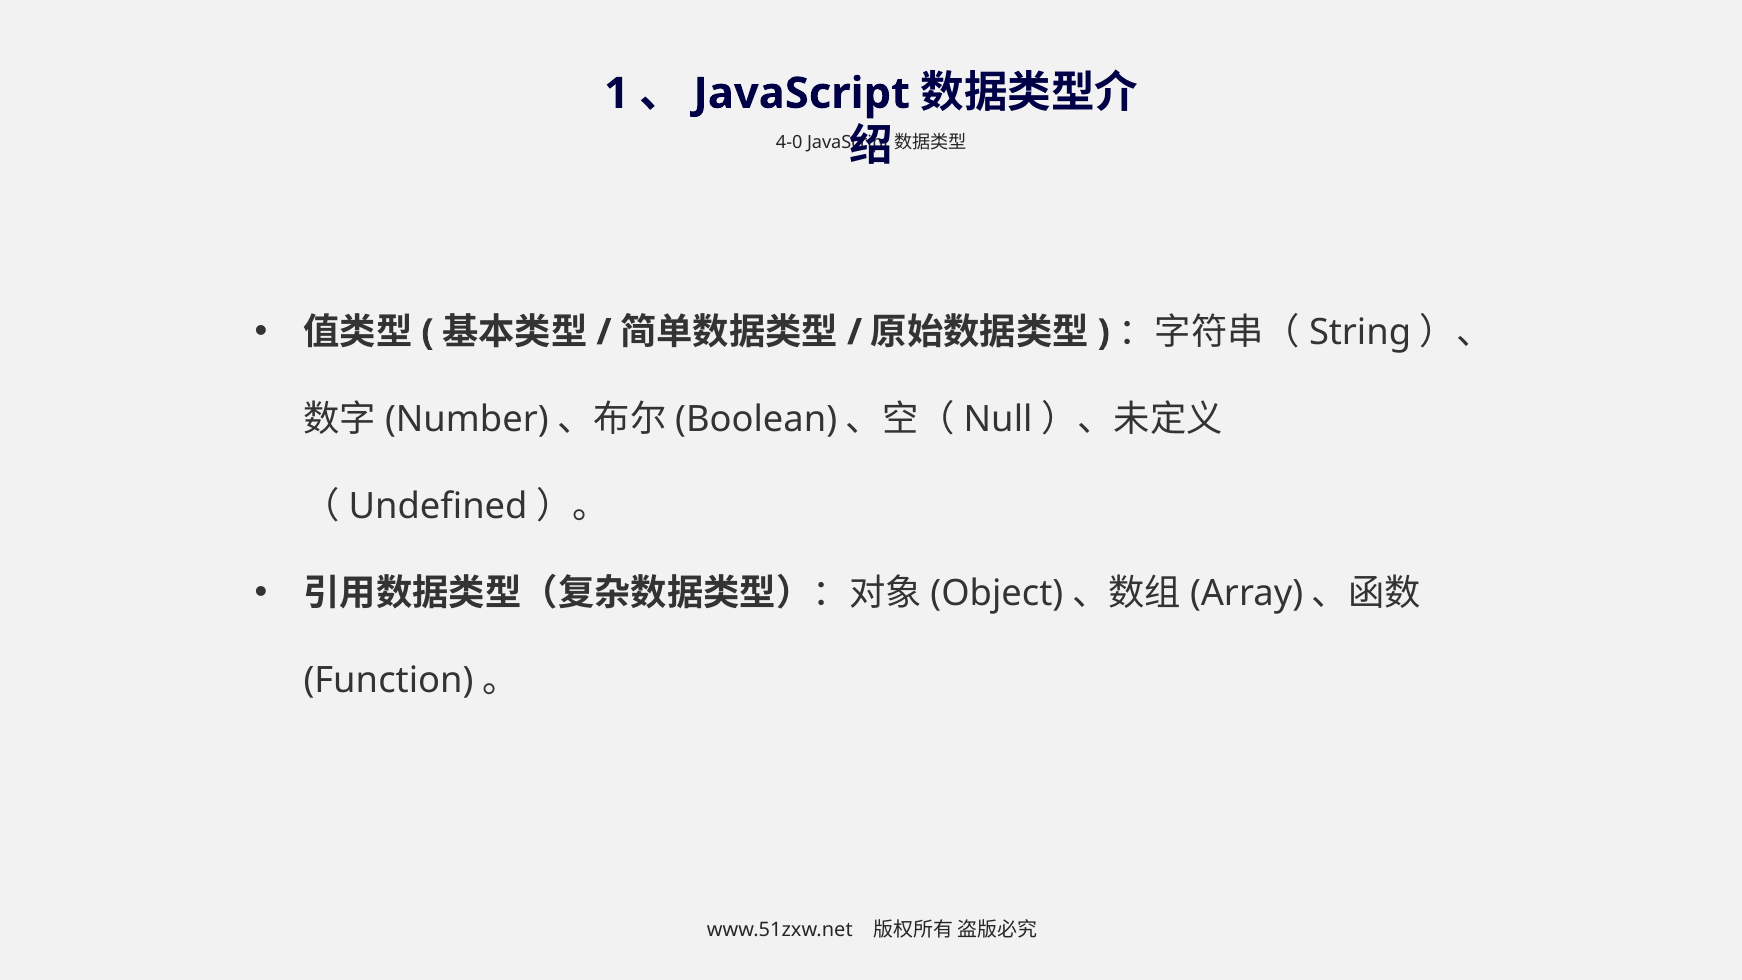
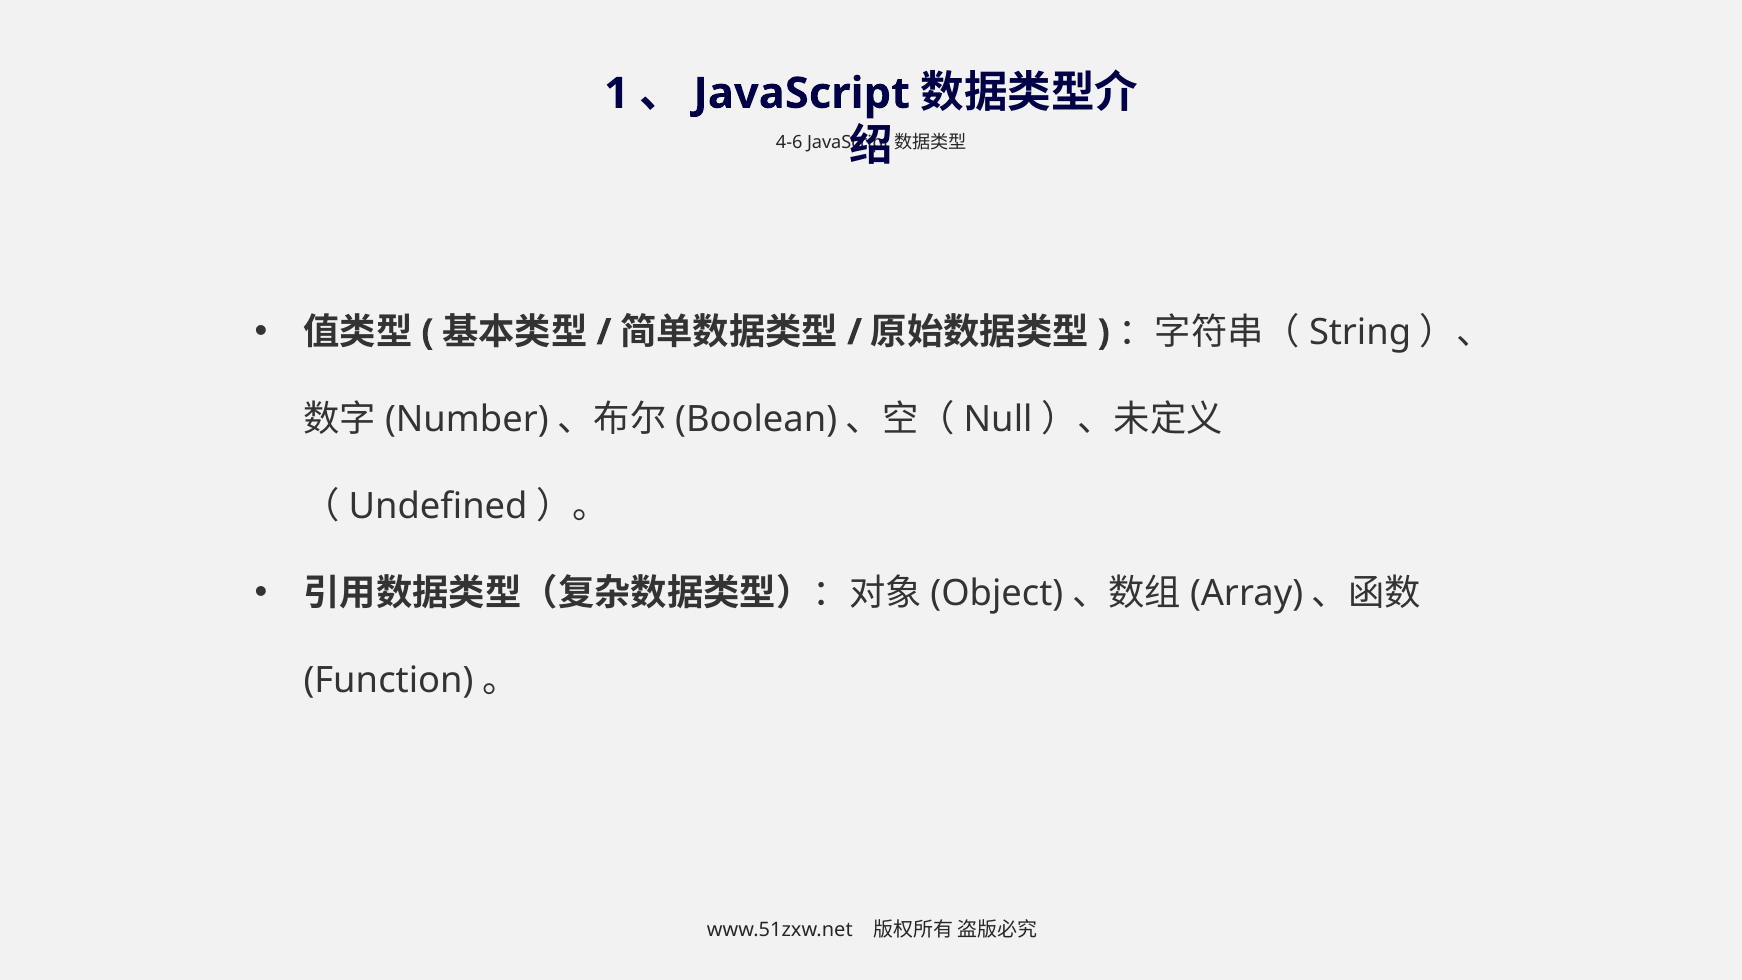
4-0: 4-0 -> 4-6 (789, 142)
